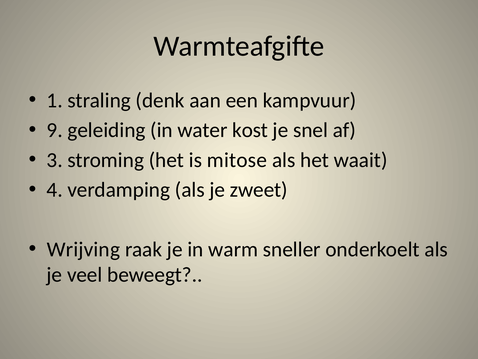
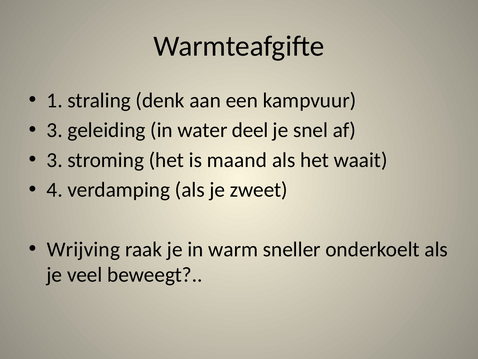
9: 9 -> 3 (55, 130)
kost: kost -> deel (250, 130)
mitose: mitose -> maand (237, 160)
